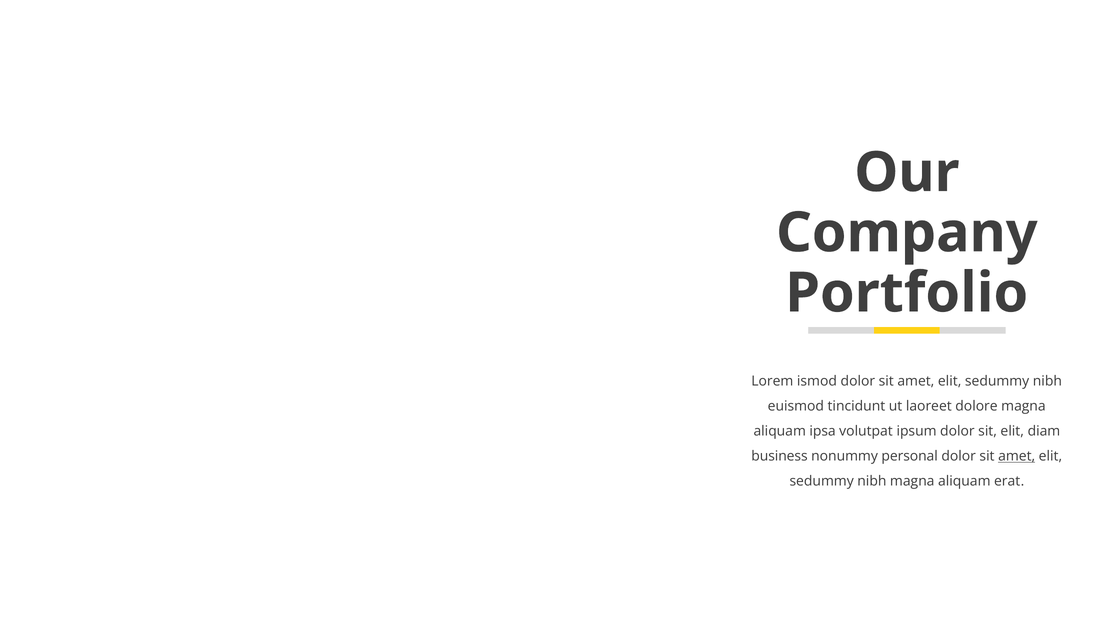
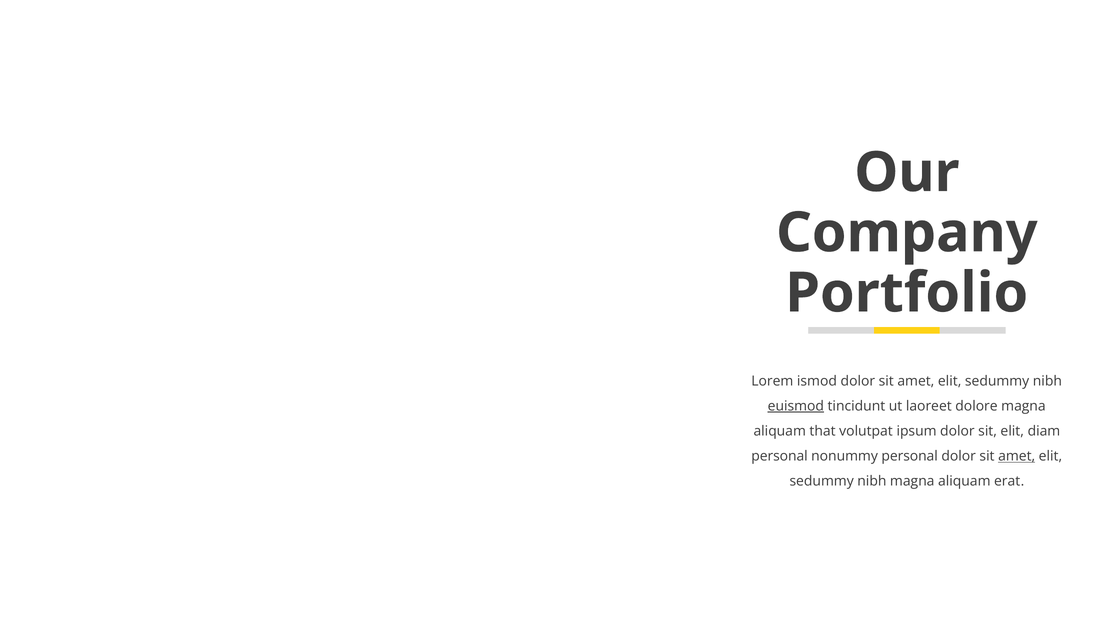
euismod underline: none -> present (796, 406)
ipsa: ipsa -> that (823, 431)
business: business -> personal (780, 456)
